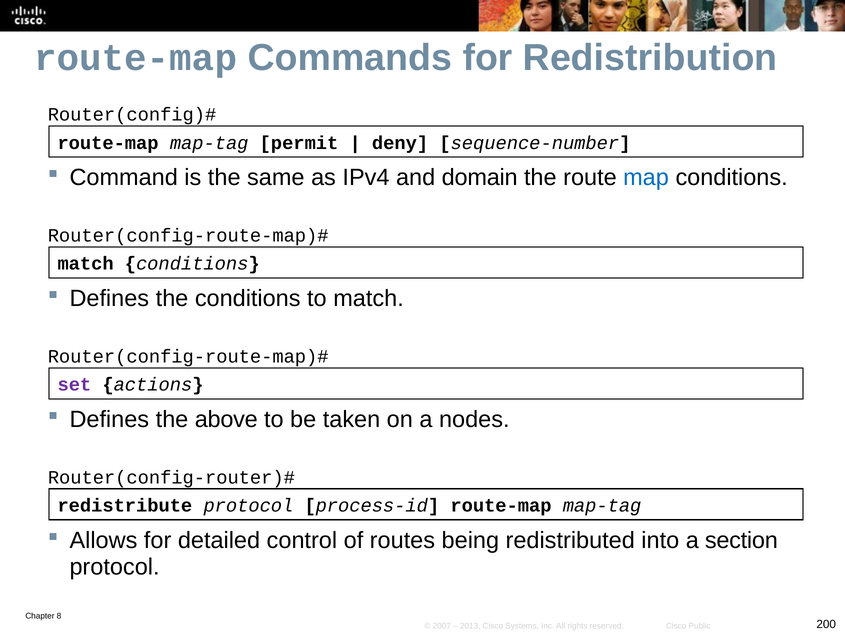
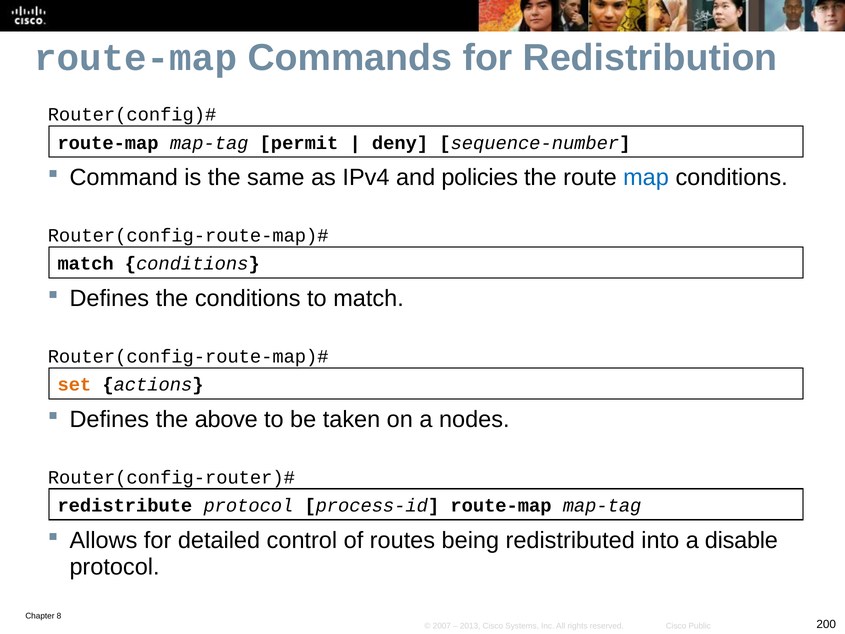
domain: domain -> policies (480, 178)
set colour: purple -> orange (74, 385)
section: section -> disable (741, 540)
